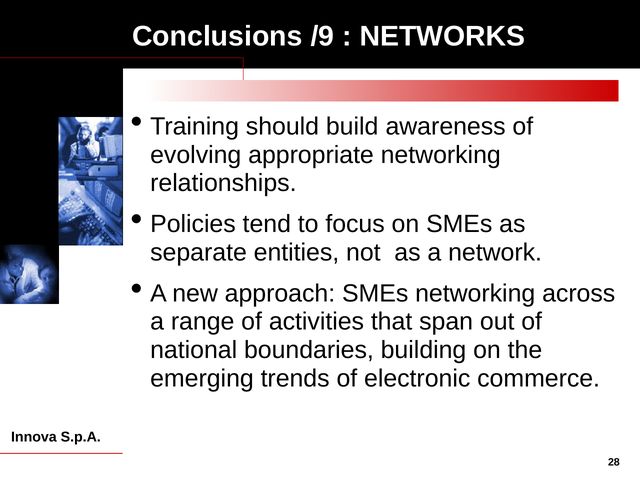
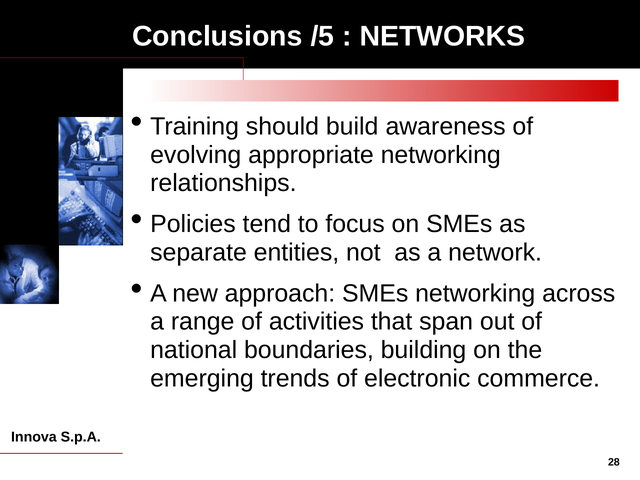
/9: /9 -> /5 (322, 36)
